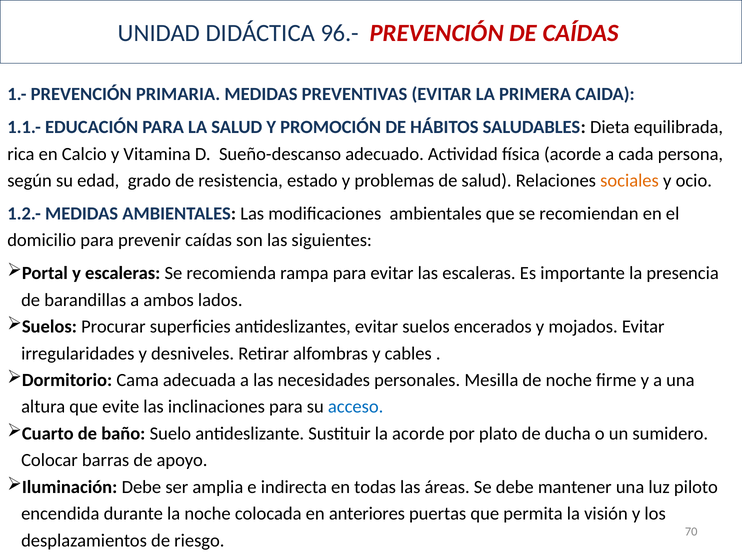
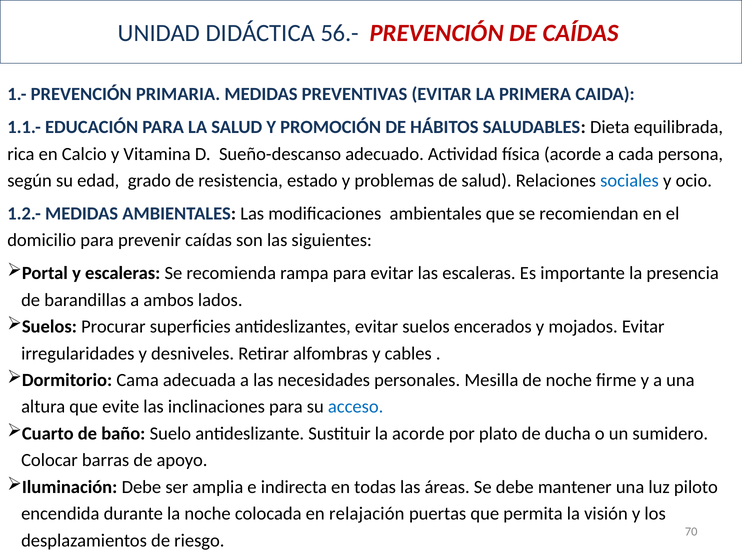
96.-: 96.- -> 56.- (340, 33)
sociales colour: orange -> blue (630, 181)
anteriores: anteriores -> relajación (367, 513)
